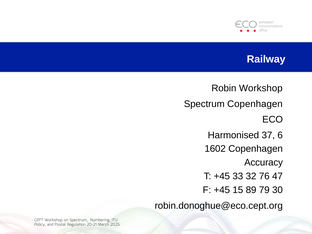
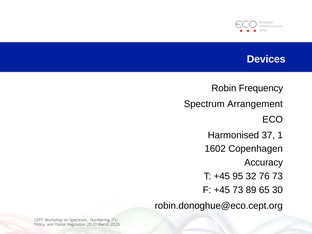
Railway: Railway -> Devices (266, 59)
Robin Workshop: Workshop -> Frequency (261, 88)
Spectrum Copenhagen: Copenhagen -> Arrangement (255, 104)
6: 6 -> 1 (280, 135)
33: 33 -> 95 (238, 176)
76 47: 47 -> 73 (277, 176)
+45 15: 15 -> 73 (238, 190)
79: 79 -> 65 (264, 190)
